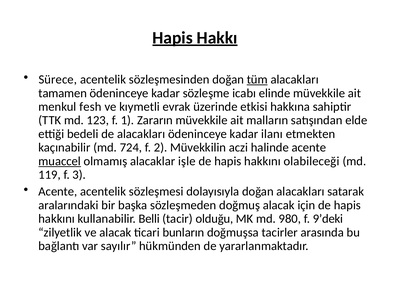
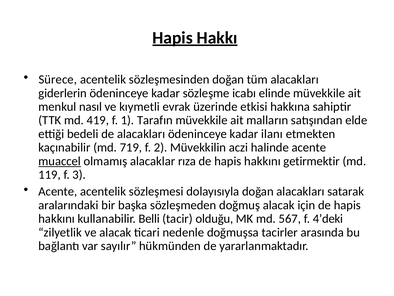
tüm underline: present -> none (257, 79)
tamamen: tamamen -> giderlerin (63, 93)
fesh: fesh -> nasıl (91, 107)
123: 123 -> 419 (98, 120)
Zararın: Zararın -> Tarafın (155, 120)
724: 724 -> 719 (131, 147)
işle: işle -> rıza (187, 161)
olabileceği: olabileceği -> getirmektir (312, 161)
980: 980 -> 567 (290, 218)
9’deki: 9’deki -> 4’deki (328, 218)
bunların: bunların -> nedenle (183, 232)
